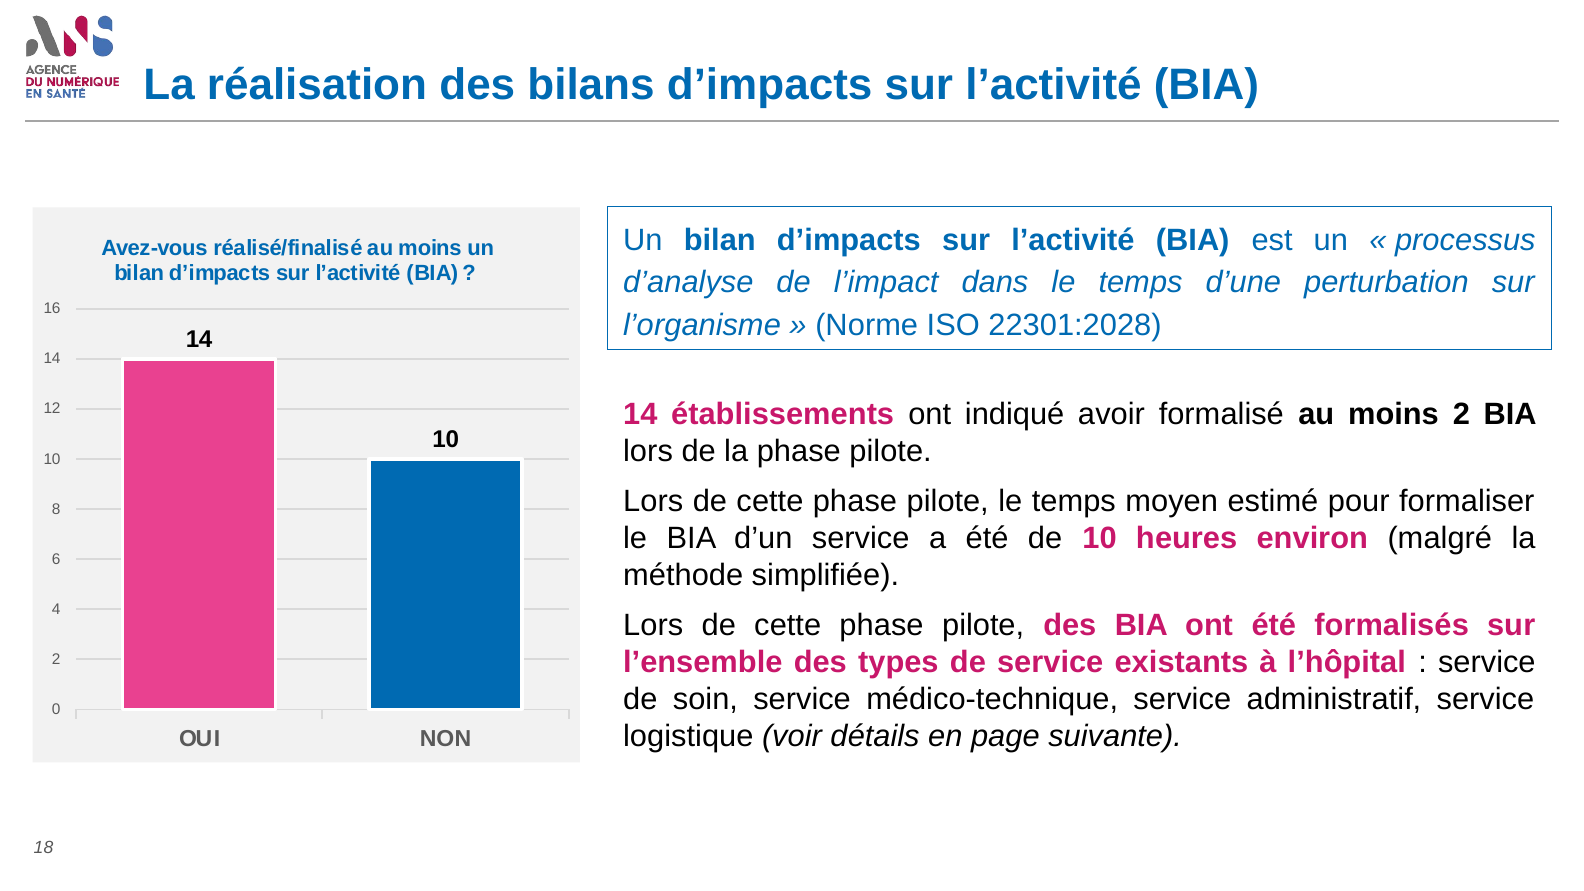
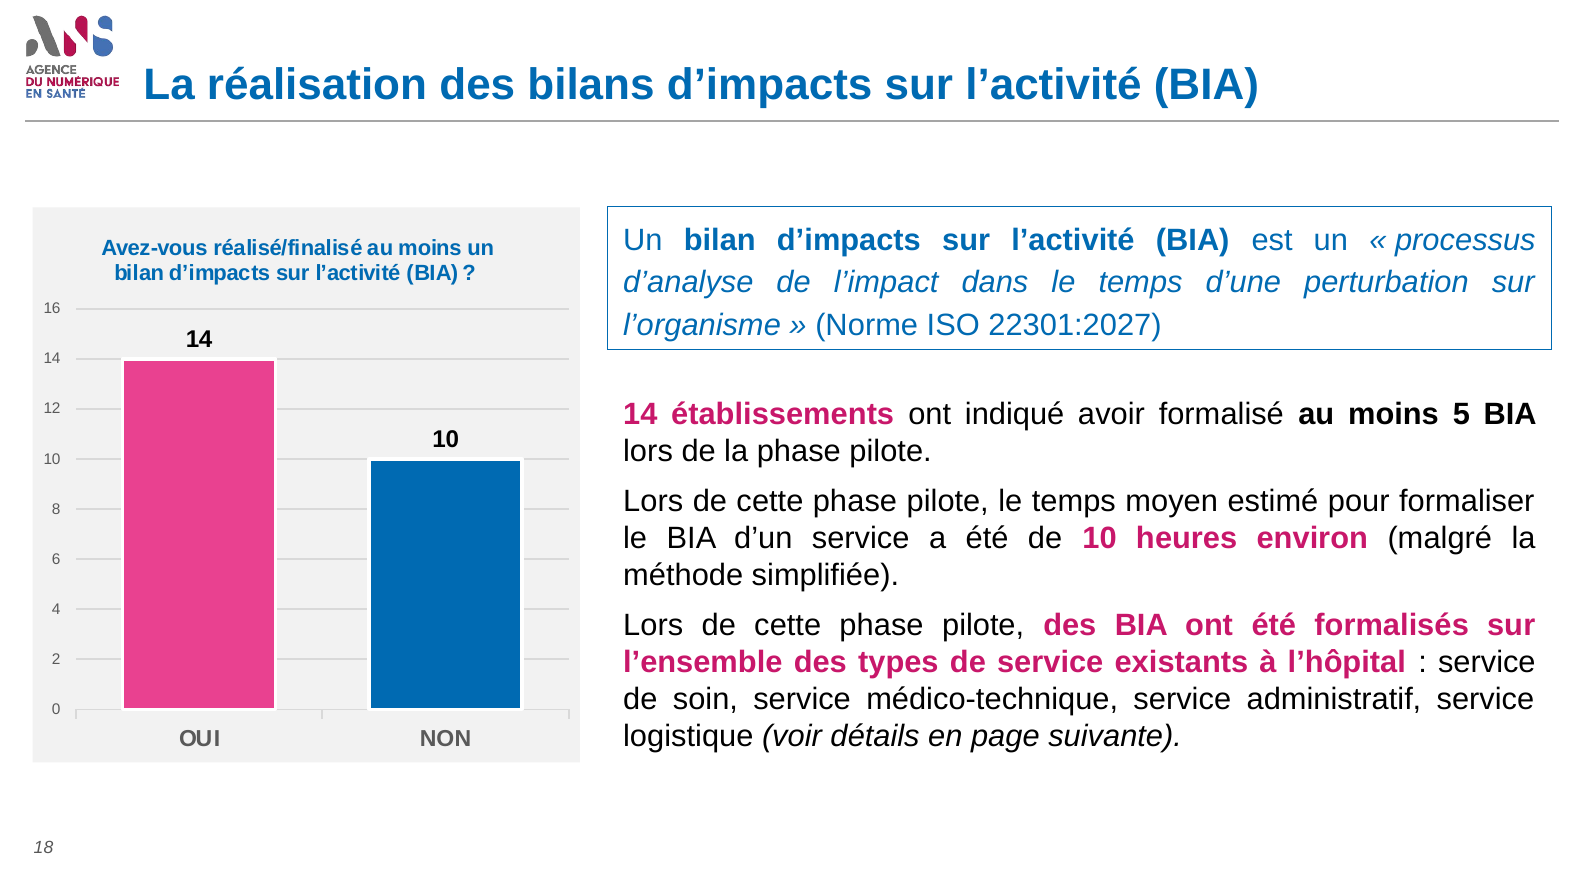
22301:2028: 22301:2028 -> 22301:2027 (1075, 325)
moins 2: 2 -> 5 (1461, 414)
